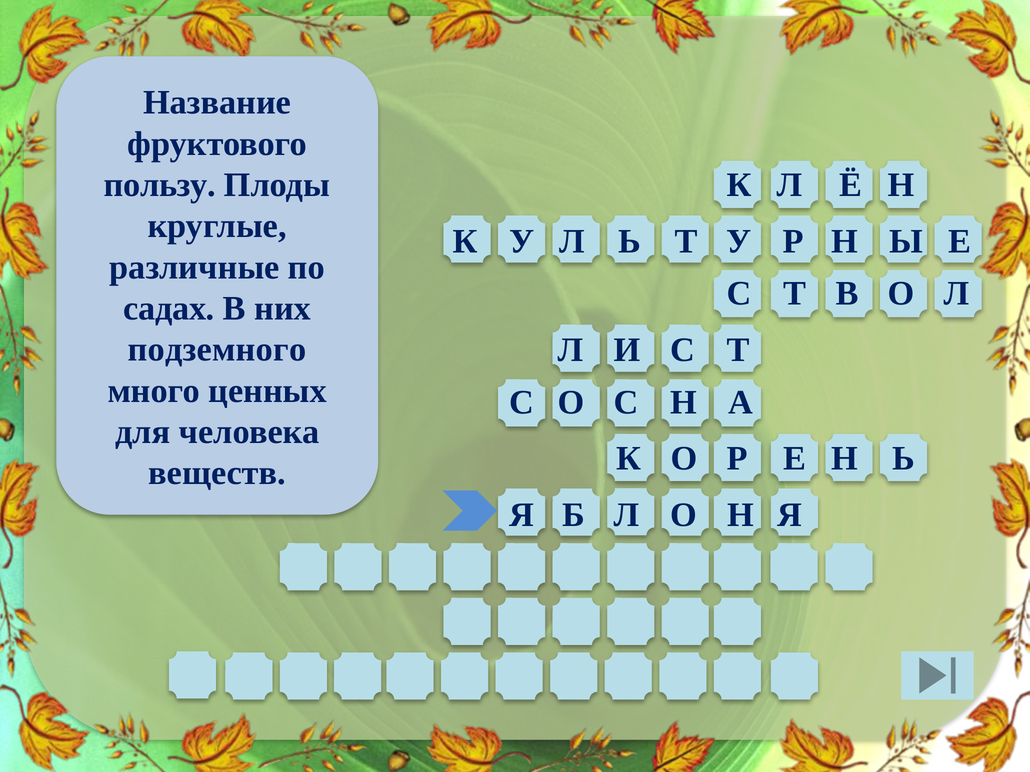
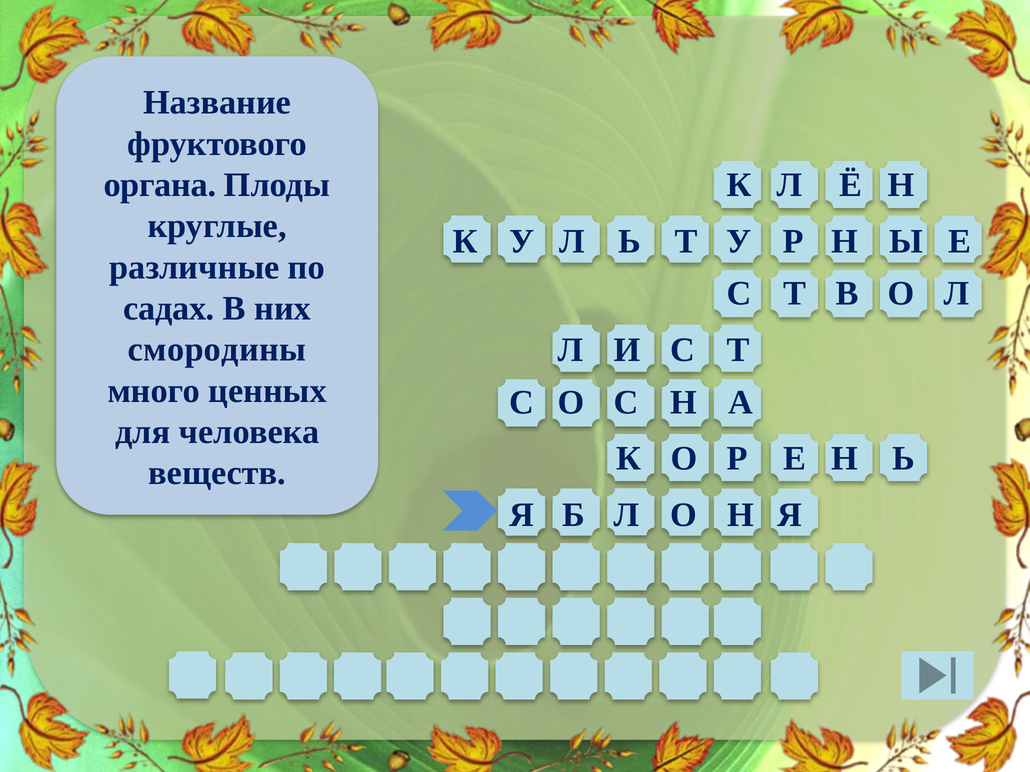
пользу: пользу -> органа (160, 185)
подземного: подземного -> смородины (217, 350)
